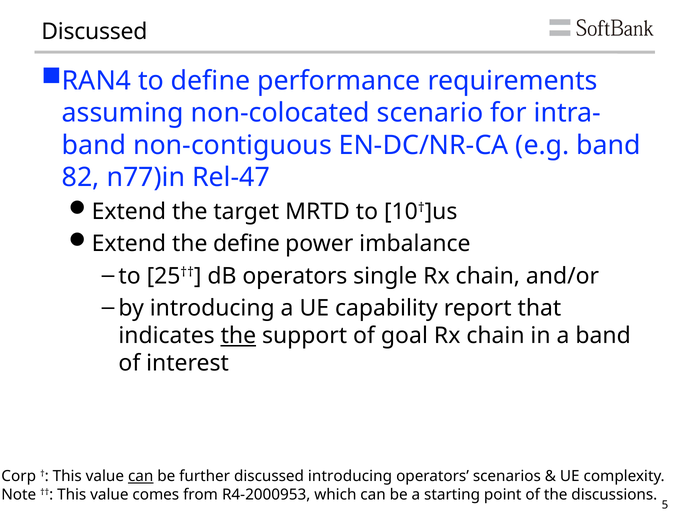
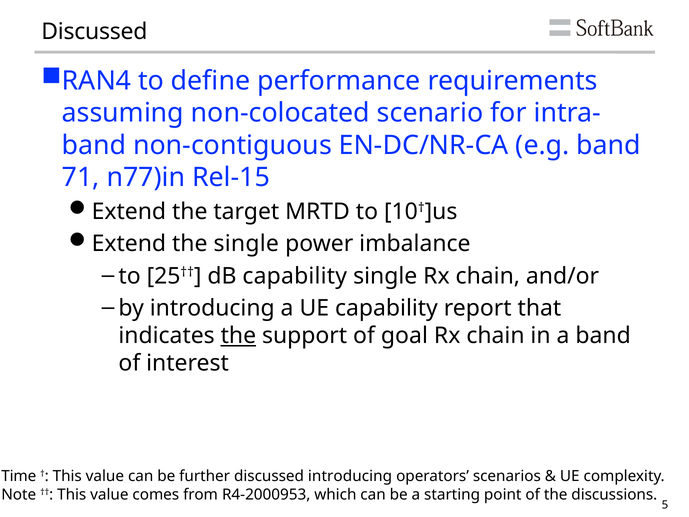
82: 82 -> 71 (81, 177)
Rel-47: Rel-47 -> Rel-15 (231, 177)
the define: define -> single (246, 244)
dB operators: operators -> capability (295, 276)
Corp: Corp -> Time (19, 476)
can underline: present -> none (141, 476)
